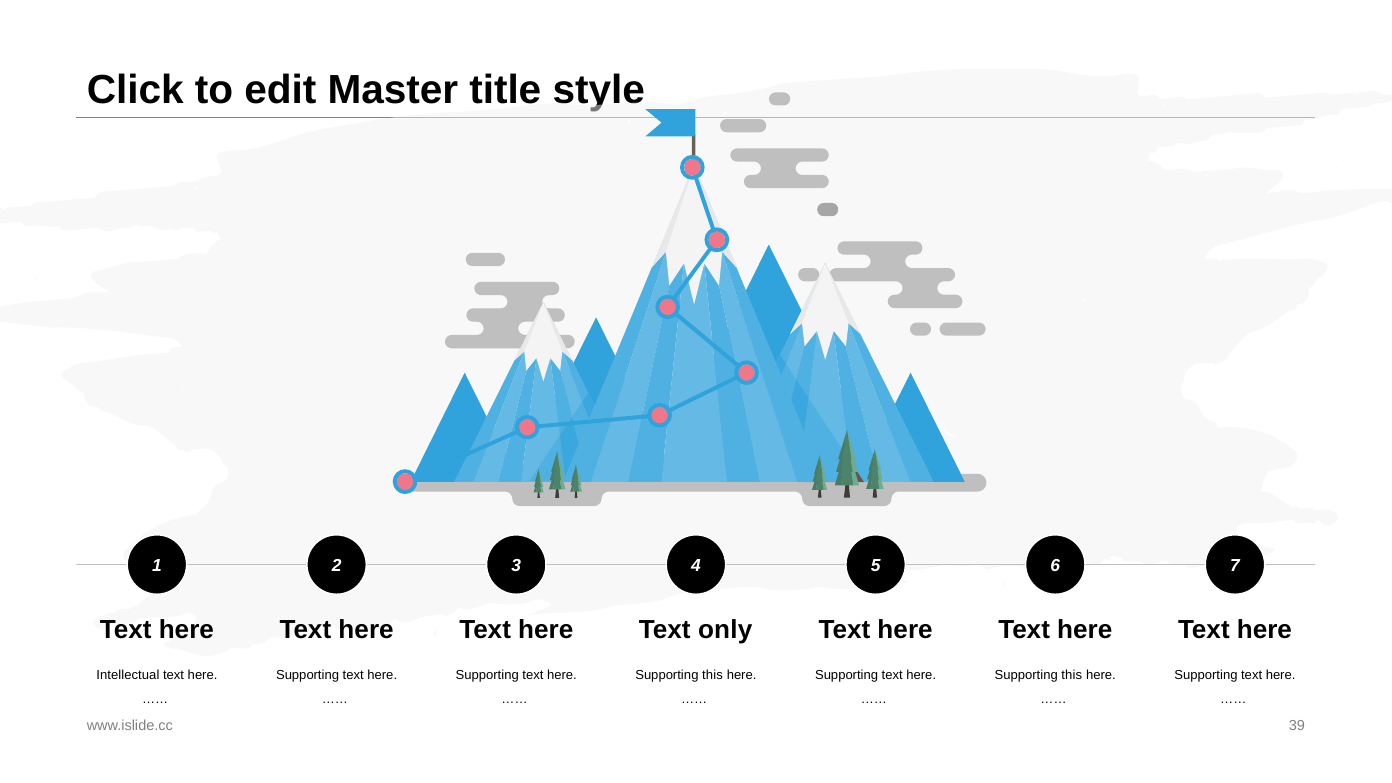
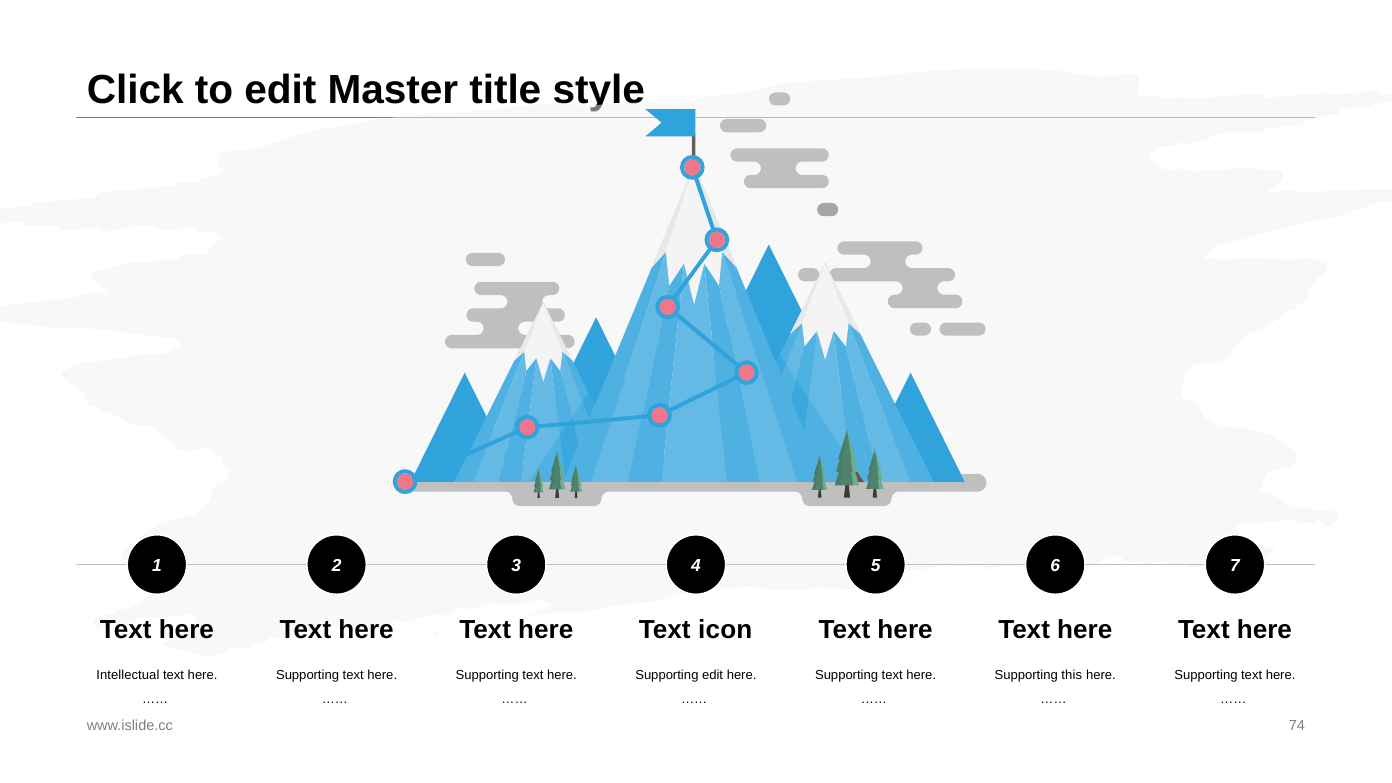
only: only -> icon (725, 630)
this: this -> edit (713, 676)
39: 39 -> 74 (1297, 725)
